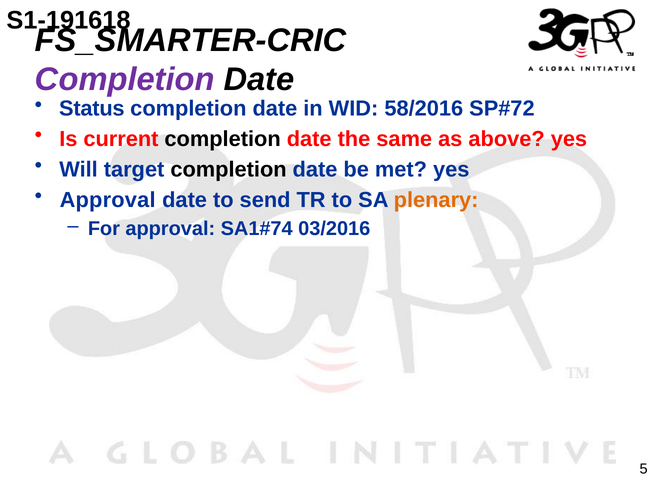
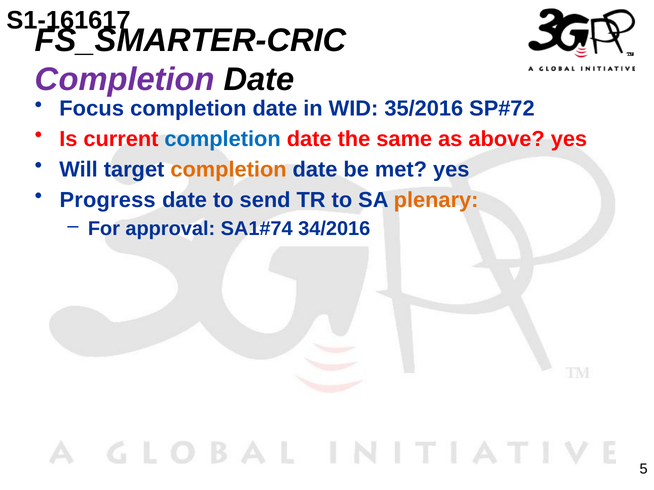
S1-191618: S1-191618 -> S1-161617 (69, 20)
Status: Status -> Focus (92, 108)
58/2016: 58/2016 -> 35/2016 (424, 108)
completion colour: black -> blue (223, 139)
completion colour: black -> orange (229, 170)
Approval: Approval -> Progress (108, 200)
03/2016: 03/2016 -> 34/2016 (334, 229)
